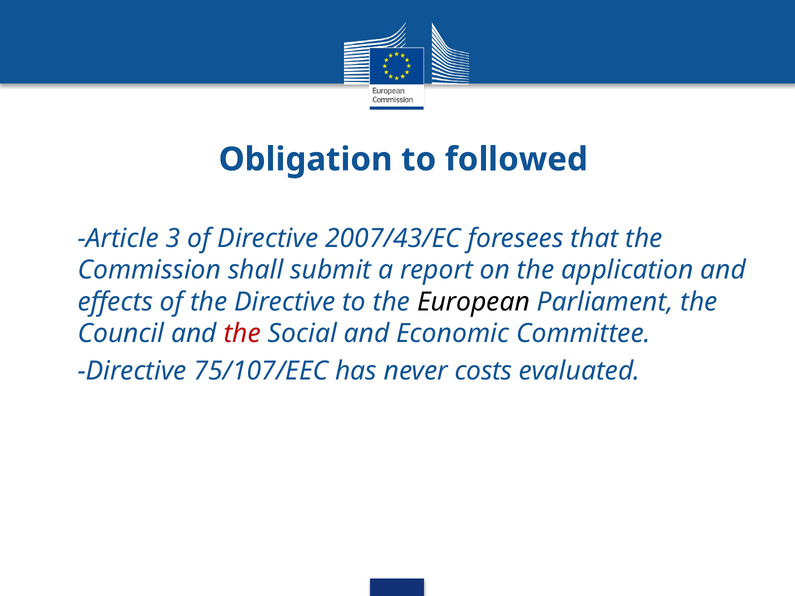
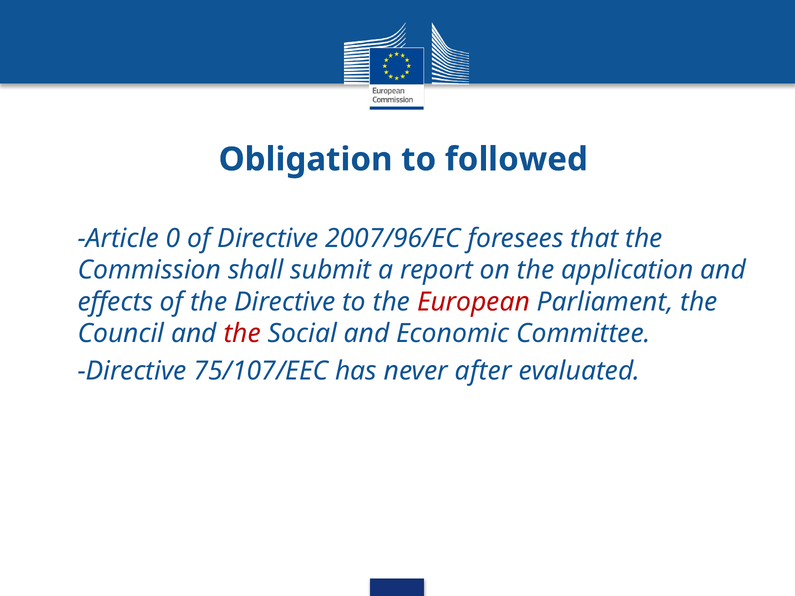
3: 3 -> 0 (173, 238)
2007/43/EC: 2007/43/EC -> 2007/96/EC (393, 238)
European colour: black -> red (473, 302)
costs: costs -> after (483, 371)
